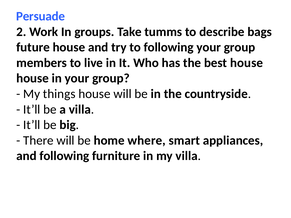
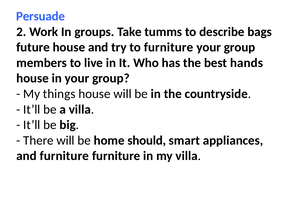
to following: following -> furniture (169, 47)
best house: house -> hands (247, 63)
where: where -> should (147, 141)
and following: following -> furniture (64, 156)
